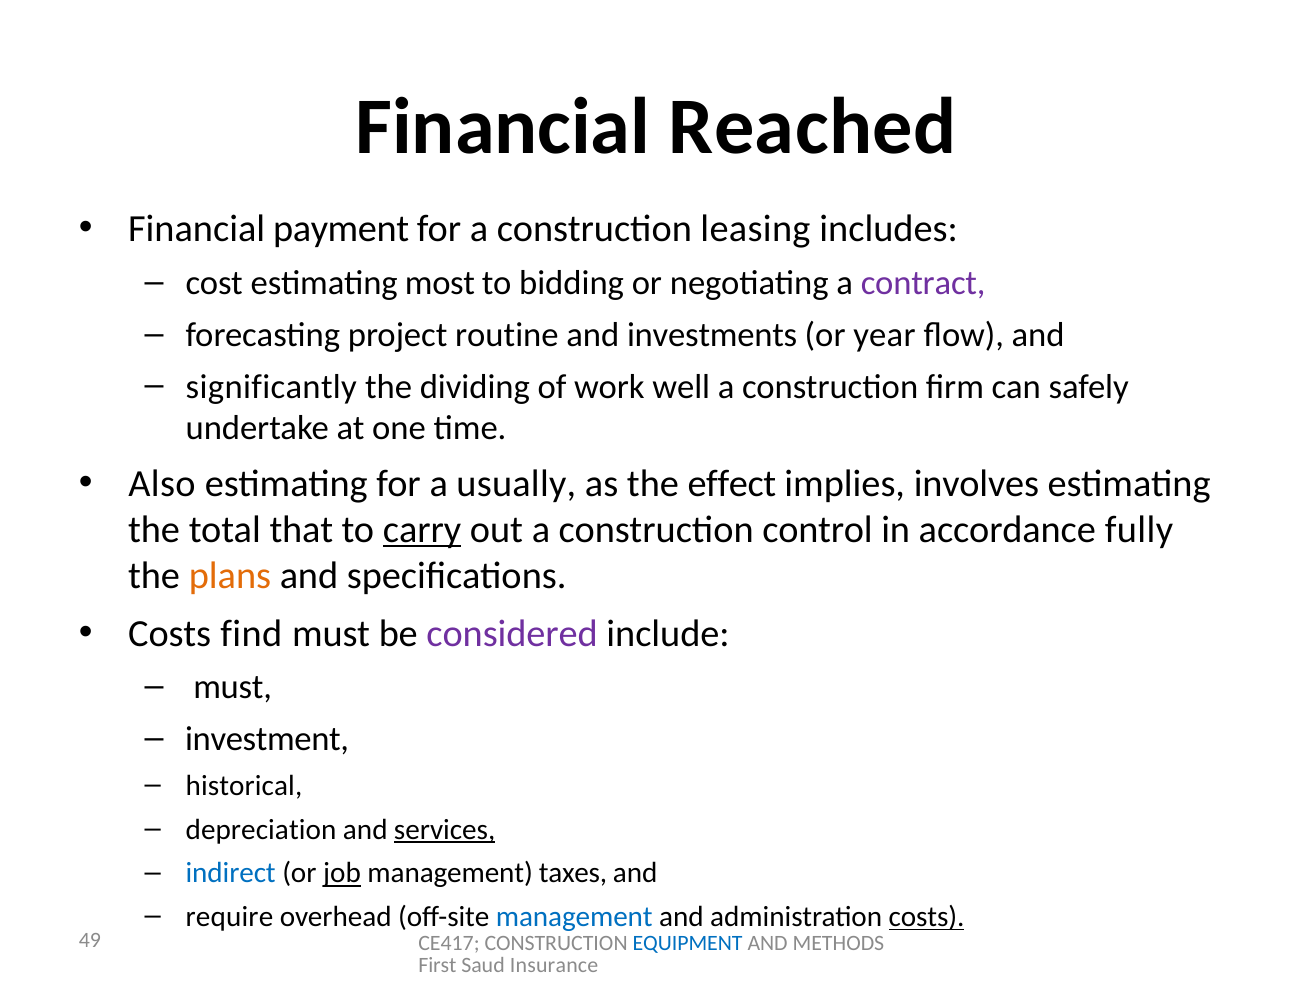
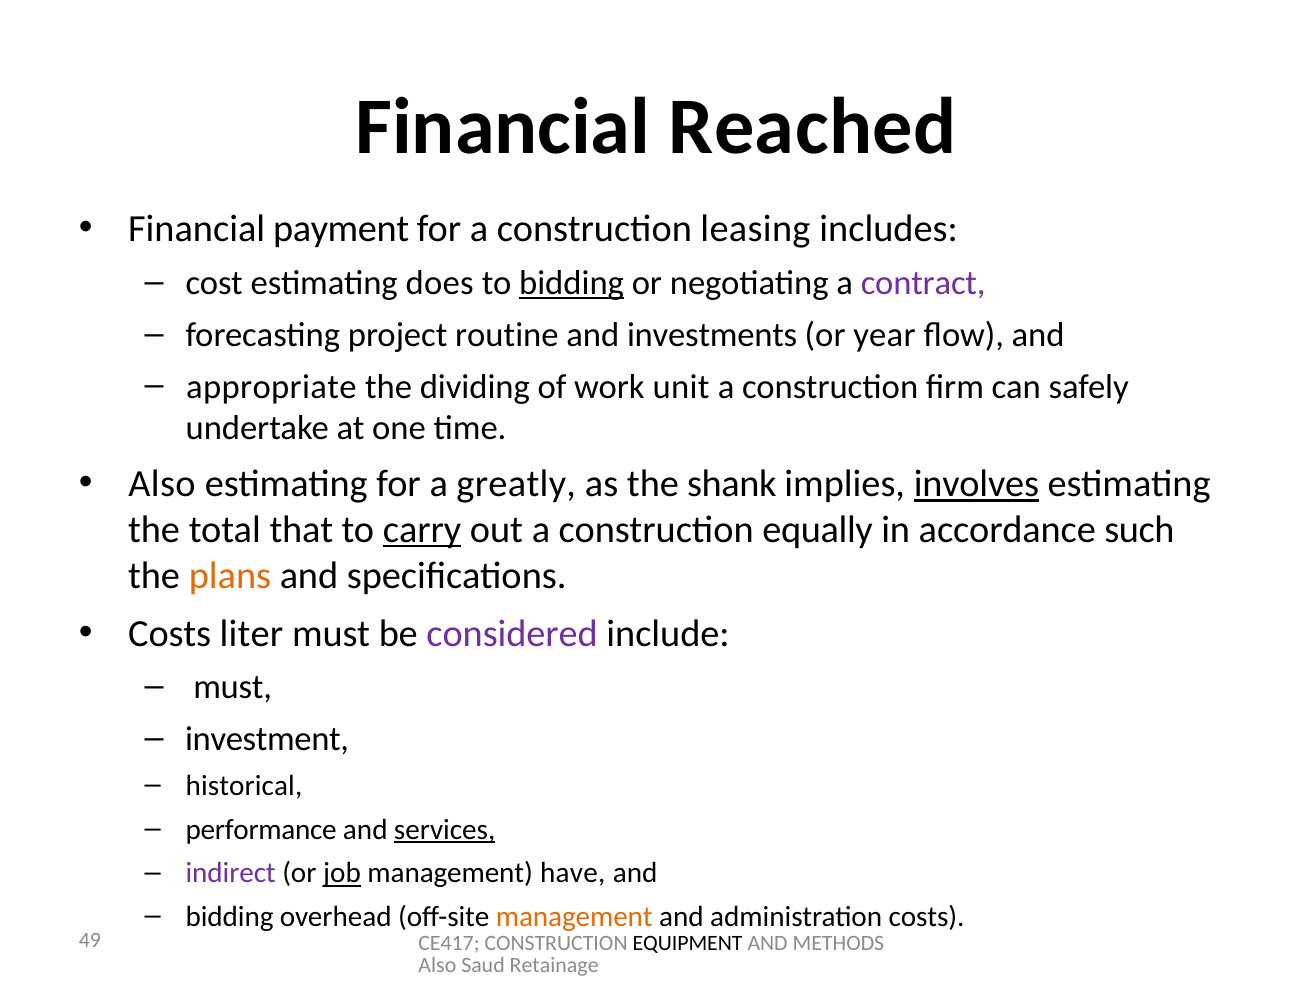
most: most -> does (440, 283)
bidding underline: none -> present (572, 283)
significantly: significantly -> appropriate (271, 387)
well: well -> unit (681, 387)
usually: usually -> greatly (516, 484)
effect: effect -> shank (732, 484)
involves underline: none -> present (976, 484)
control: control -> equally (818, 530)
fully: fully -> such (1139, 530)
find: find -> liter (251, 634)
depreciation: depreciation -> performance (261, 830)
indirect colour: blue -> purple (231, 874)
taxes: taxes -> have (573, 874)
require: require -> bidding (230, 917)
management colour: blue -> orange (574, 917)
costs underline: present -> none (927, 917)
EQUIPMENT colour: blue -> black (688, 944)
First: First -> Also (437, 966)
Insurance: Insurance -> Retainage (554, 966)
